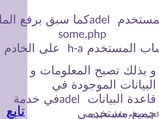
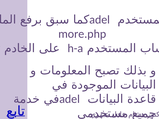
some.php: some.php -> more.php (82, 34)
